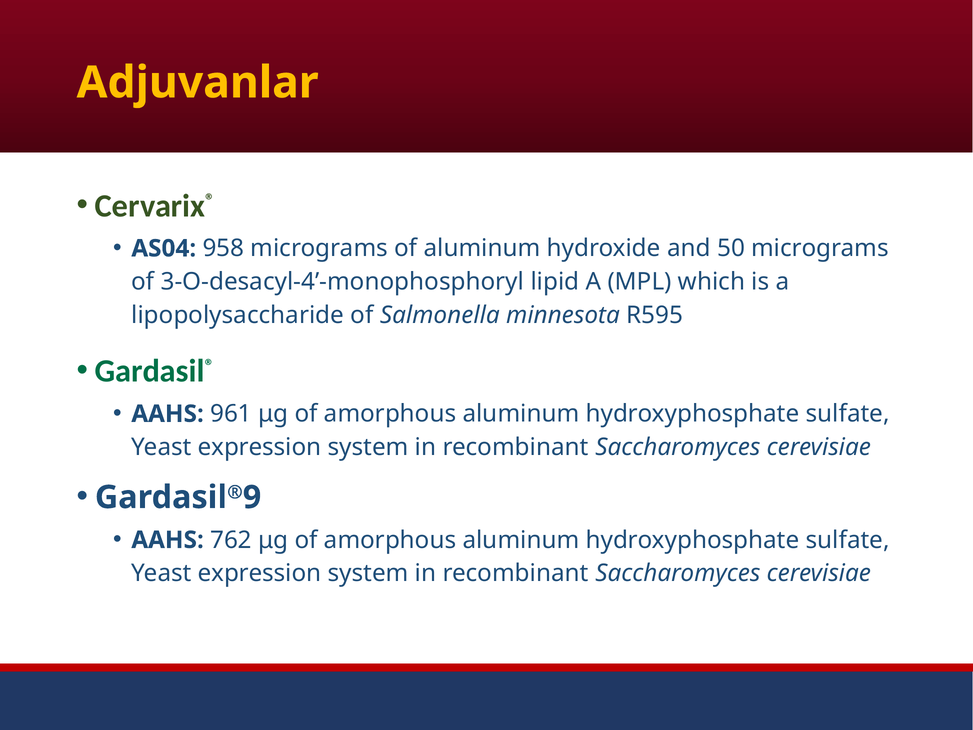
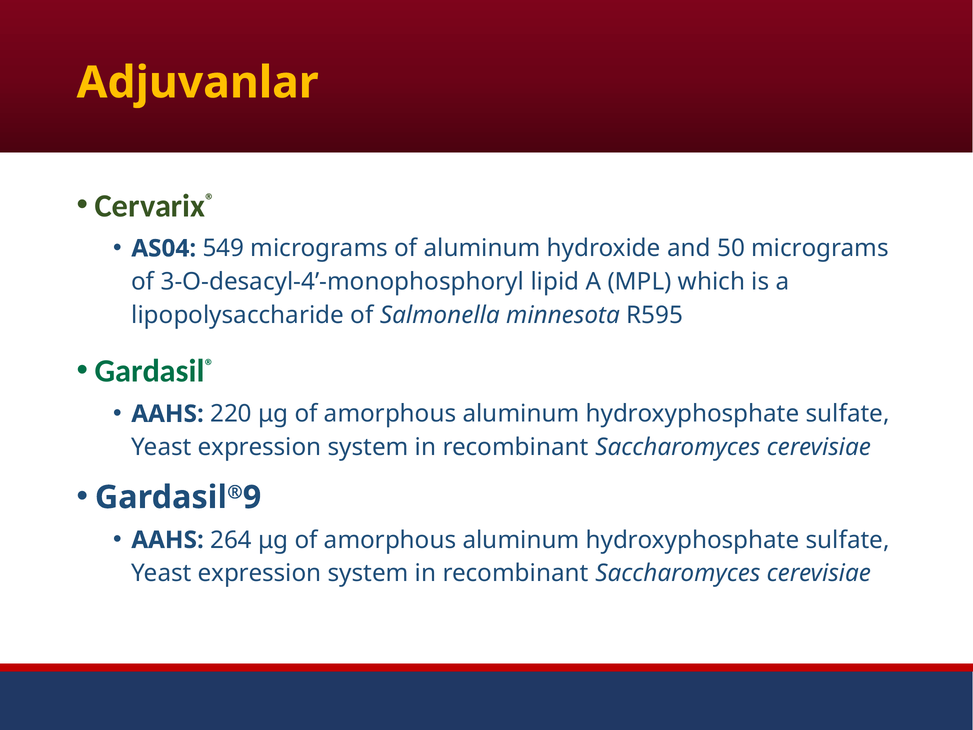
958: 958 -> 549 (223, 248)
961: 961 -> 220 (231, 414)
762: 762 -> 264 (231, 540)
